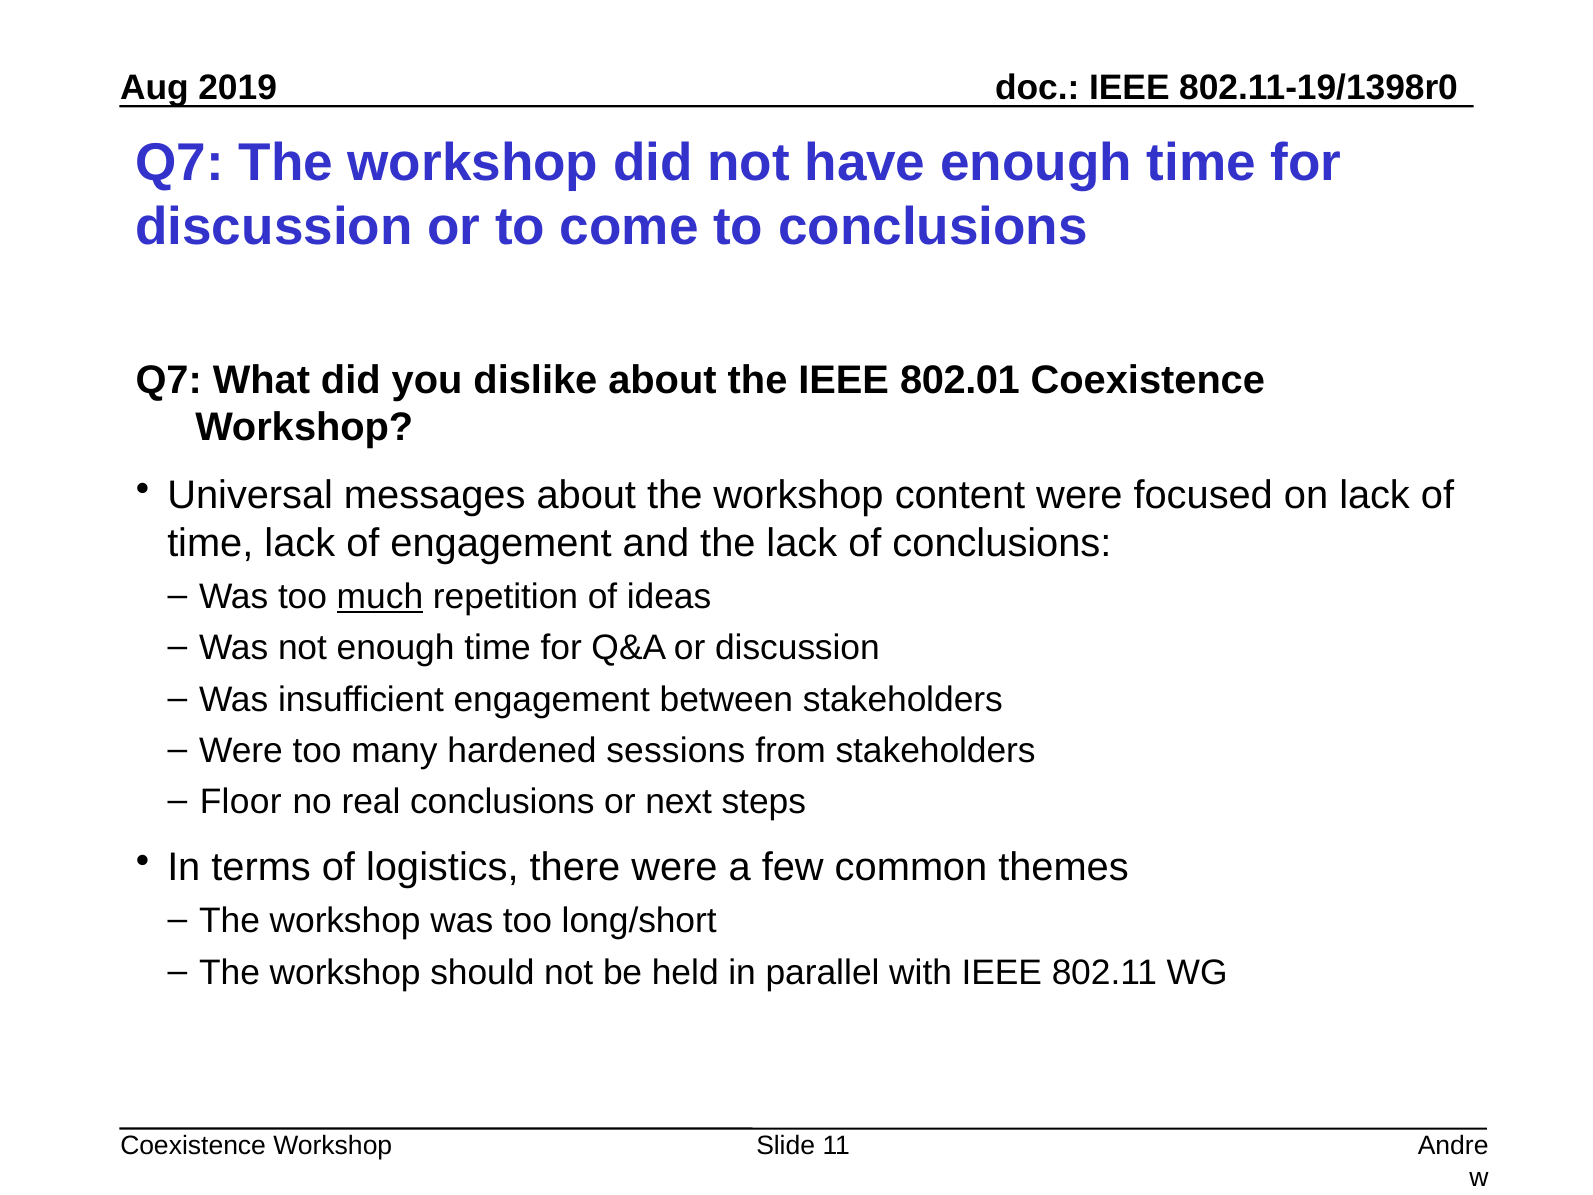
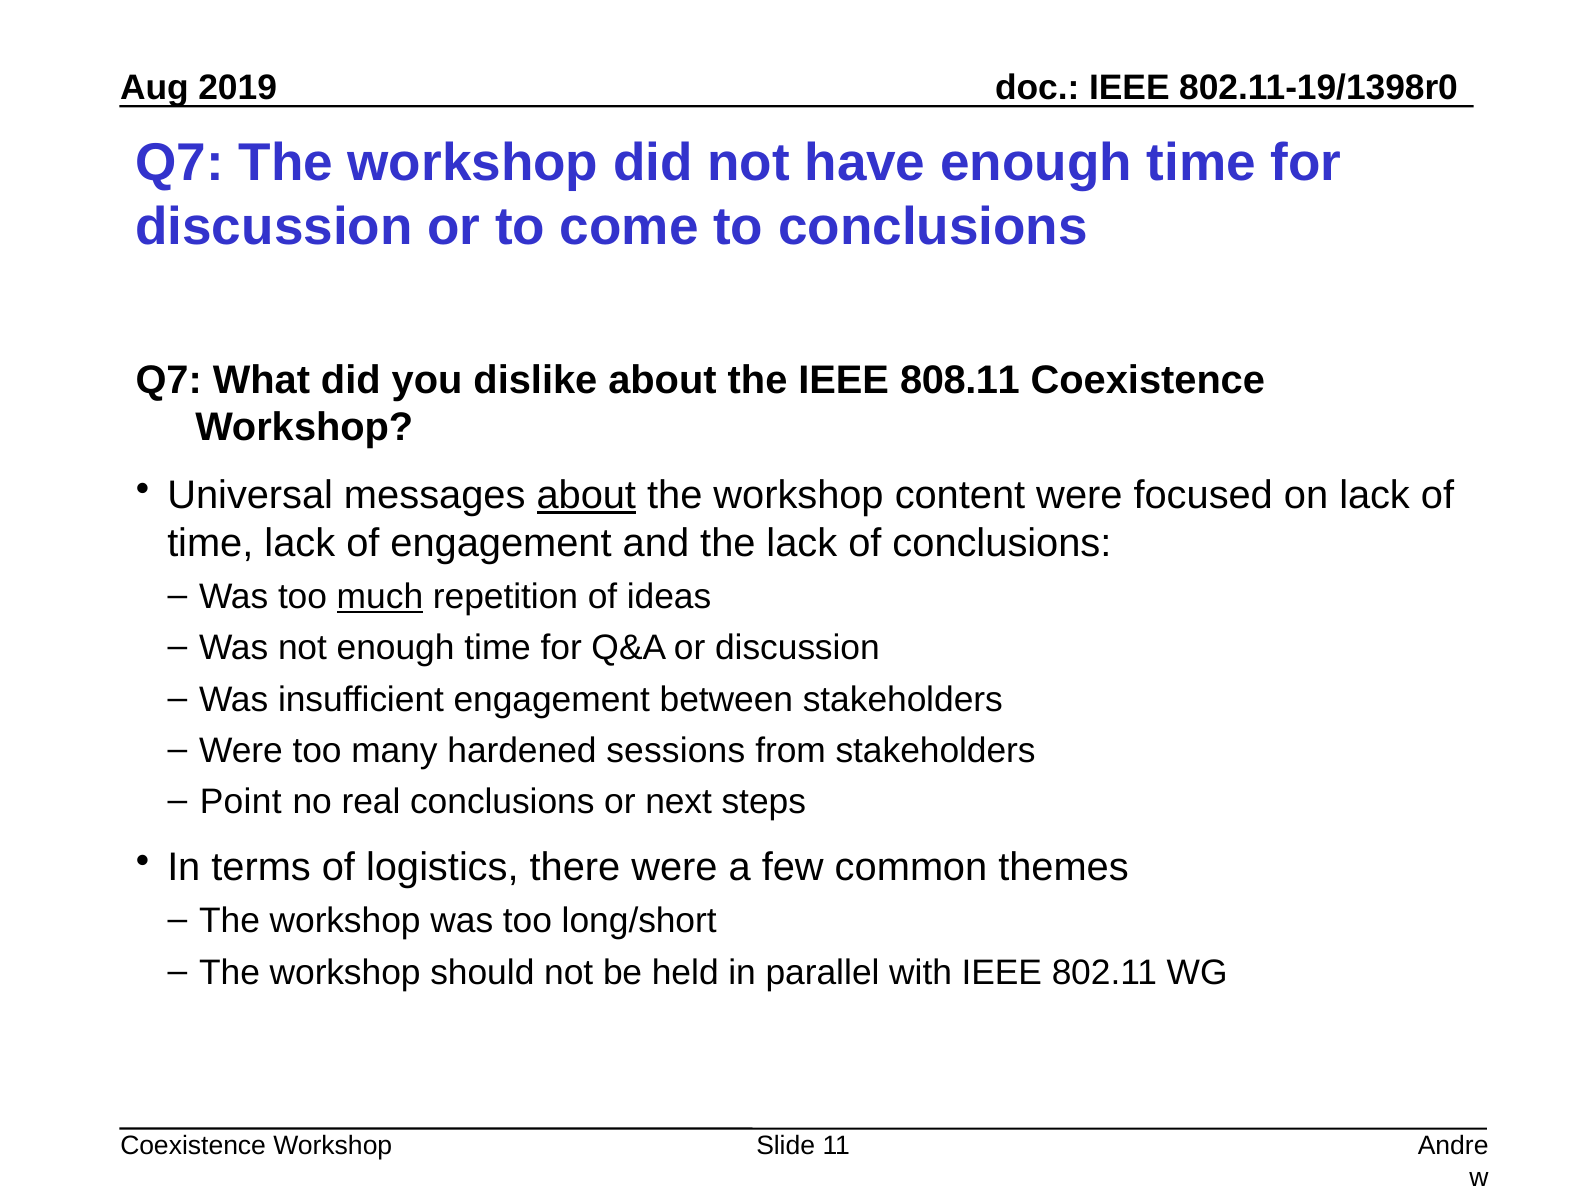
802.01: 802.01 -> 808.11 (960, 380)
about underline: none -> present (586, 495)
Floor: Floor -> Point (241, 802)
